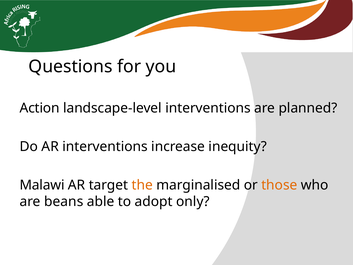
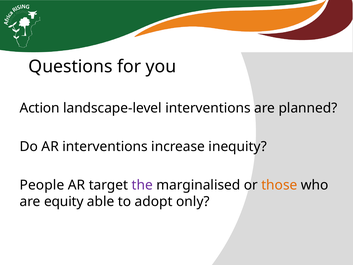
Malawi: Malawi -> People (42, 185)
the colour: orange -> purple (142, 185)
beans: beans -> equity (64, 201)
